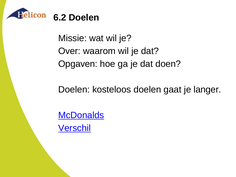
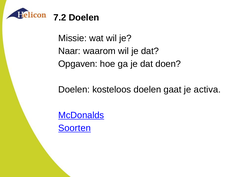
6.2: 6.2 -> 7.2 (60, 18)
Over: Over -> Naar (69, 51)
langer: langer -> activa (207, 90)
Verschil: Verschil -> Soorten (75, 128)
